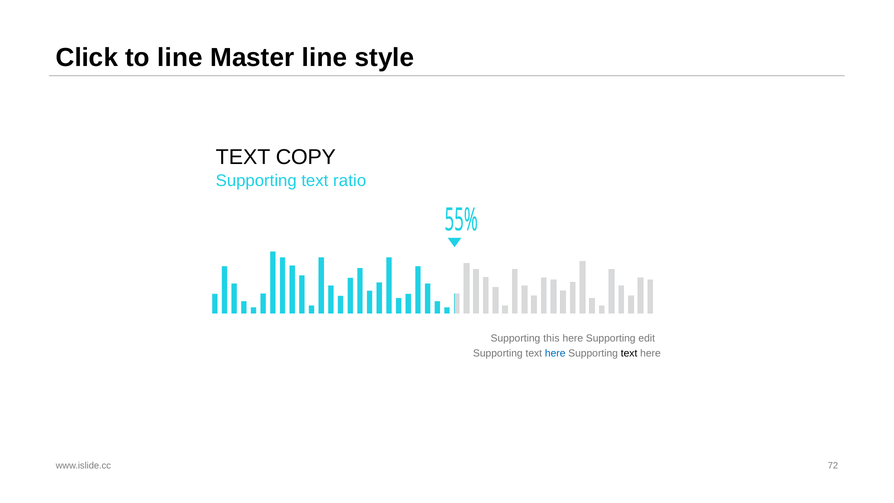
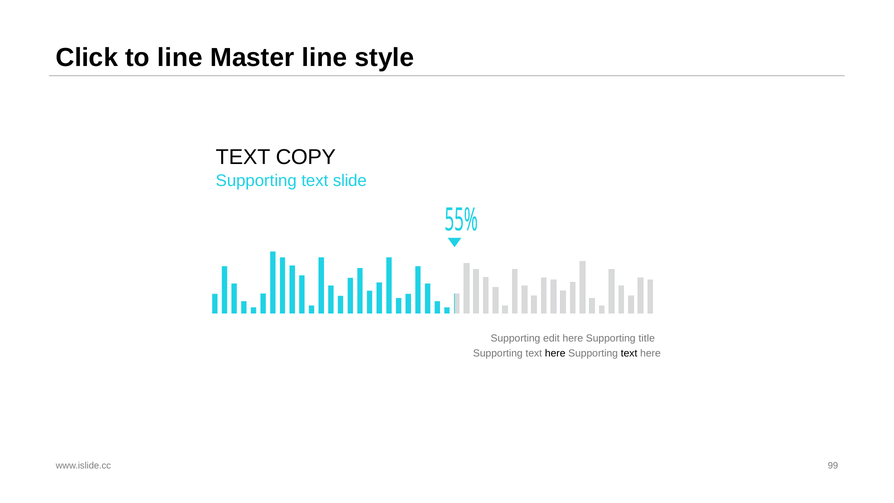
ratio: ratio -> slide (350, 181)
this: this -> edit (551, 338)
edit: edit -> title (647, 338)
here colour: blue -> black (555, 353)
72: 72 -> 99 (833, 466)
